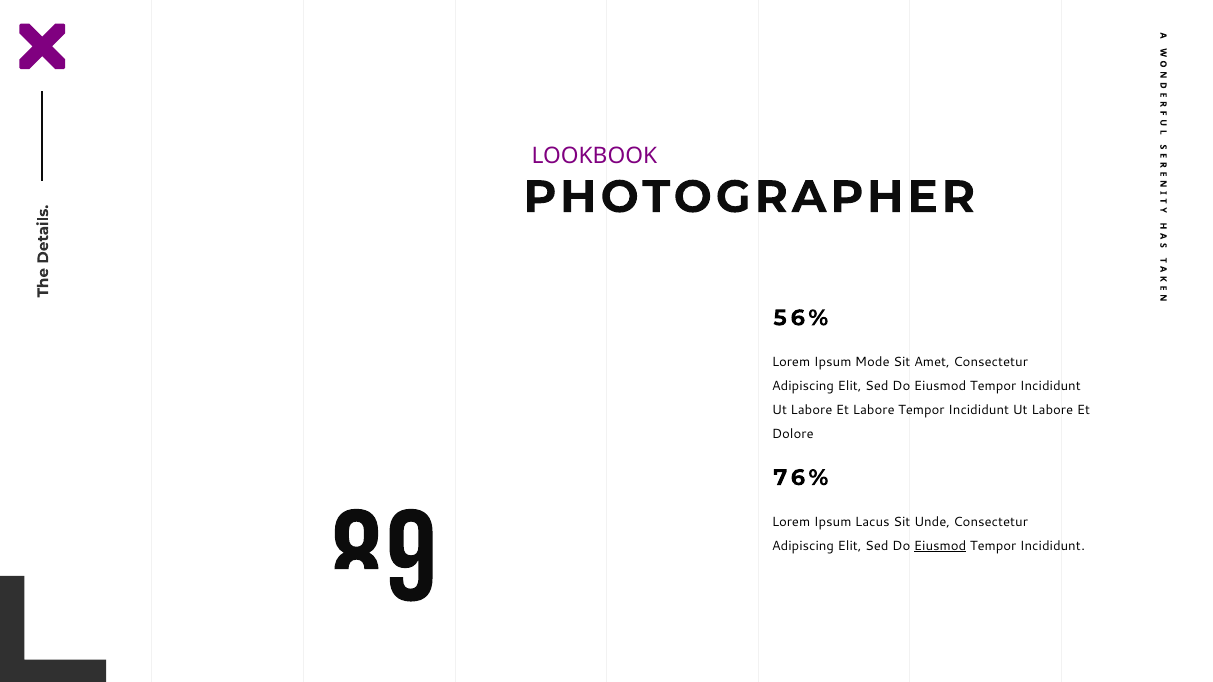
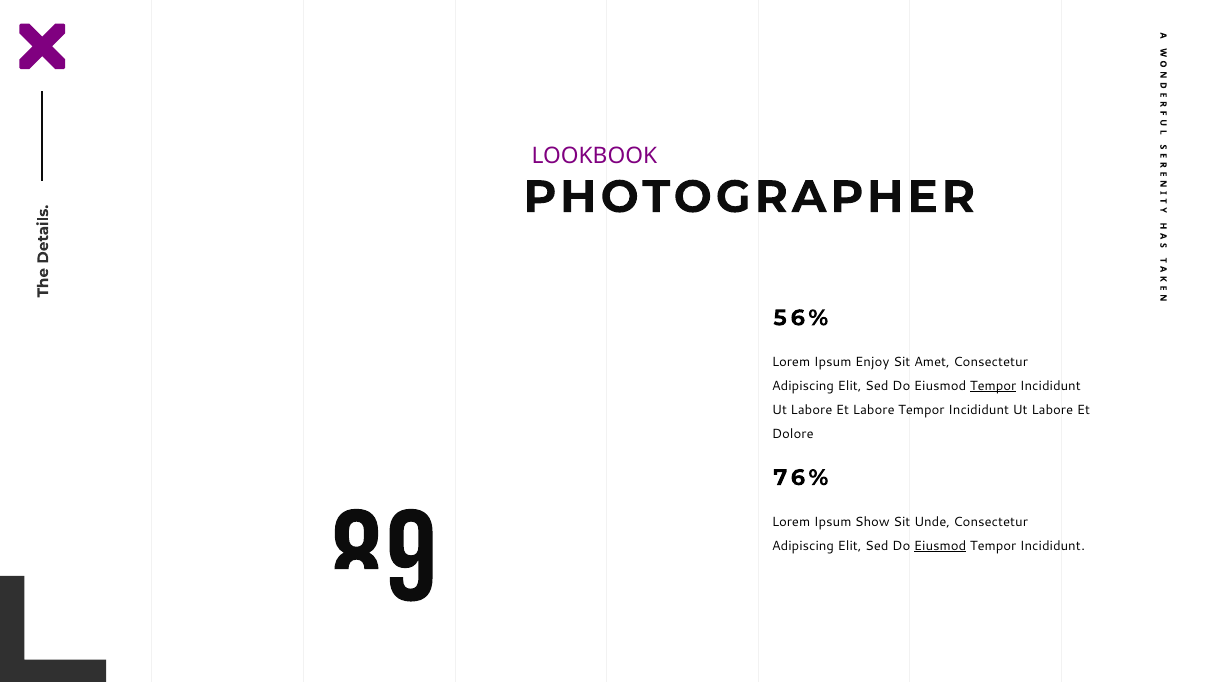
Mode: Mode -> Enjoy (872, 362)
Tempor underline: none -> present (993, 386)
Lacus: Lacus -> Show (872, 522)
